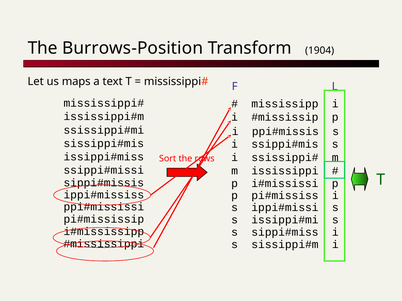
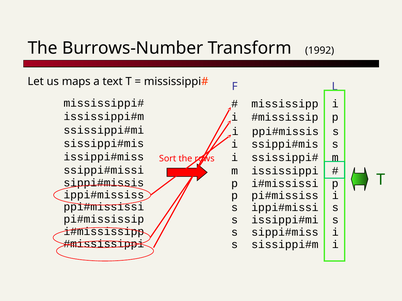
Burrows-Position: Burrows-Position -> Burrows-Number (133, 48)
1904: 1904 -> 1992 (320, 51)
